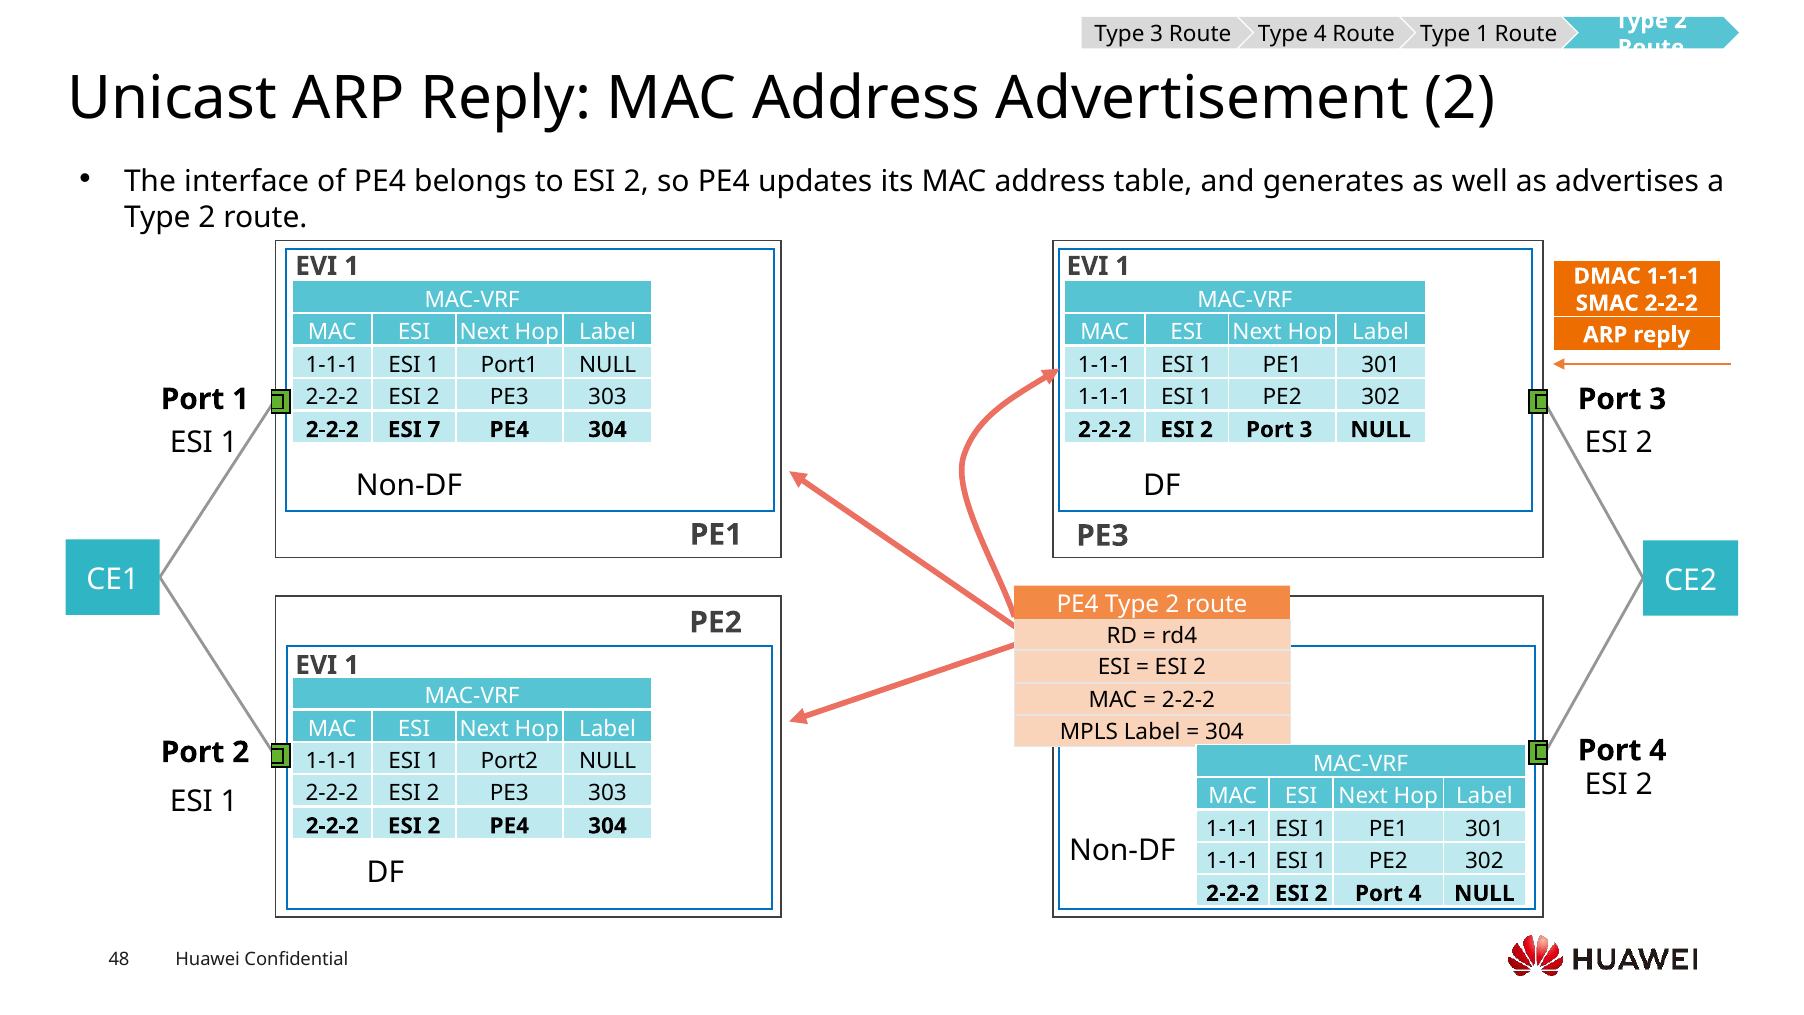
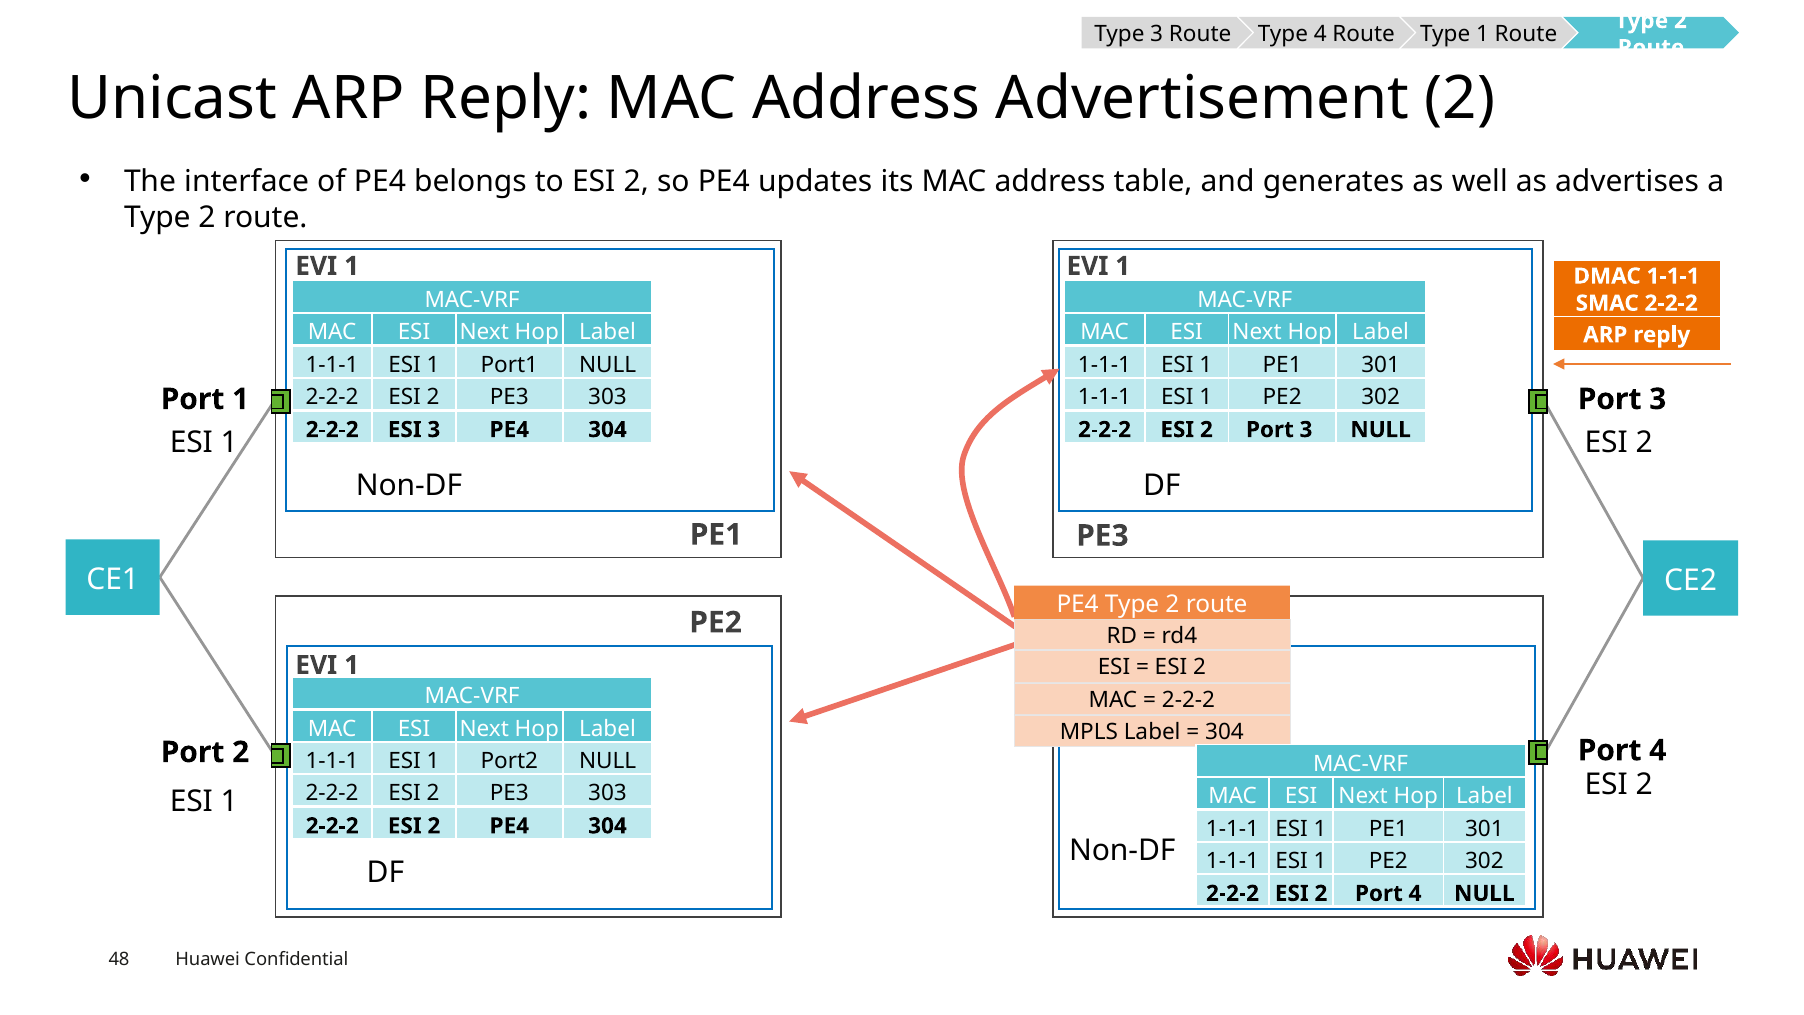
ESI 7: 7 -> 3 (434, 430)
